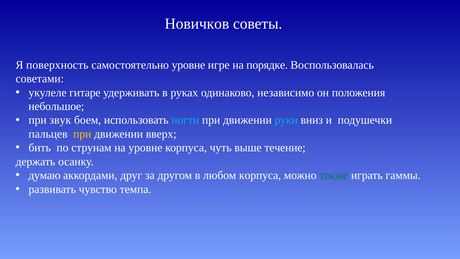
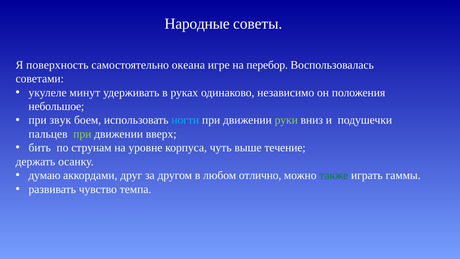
Новичков: Новичков -> Народные (197, 24)
самостоятельно уровне: уровне -> океана (188, 65)
порядке: порядке -> перебор (267, 65)
гитаре: гитаре -> минут (85, 92)
руки colour: light blue -> light green (286, 120)
при colour: yellow -> light green (82, 134)
любом корпуса: корпуса -> отлично (260, 175)
